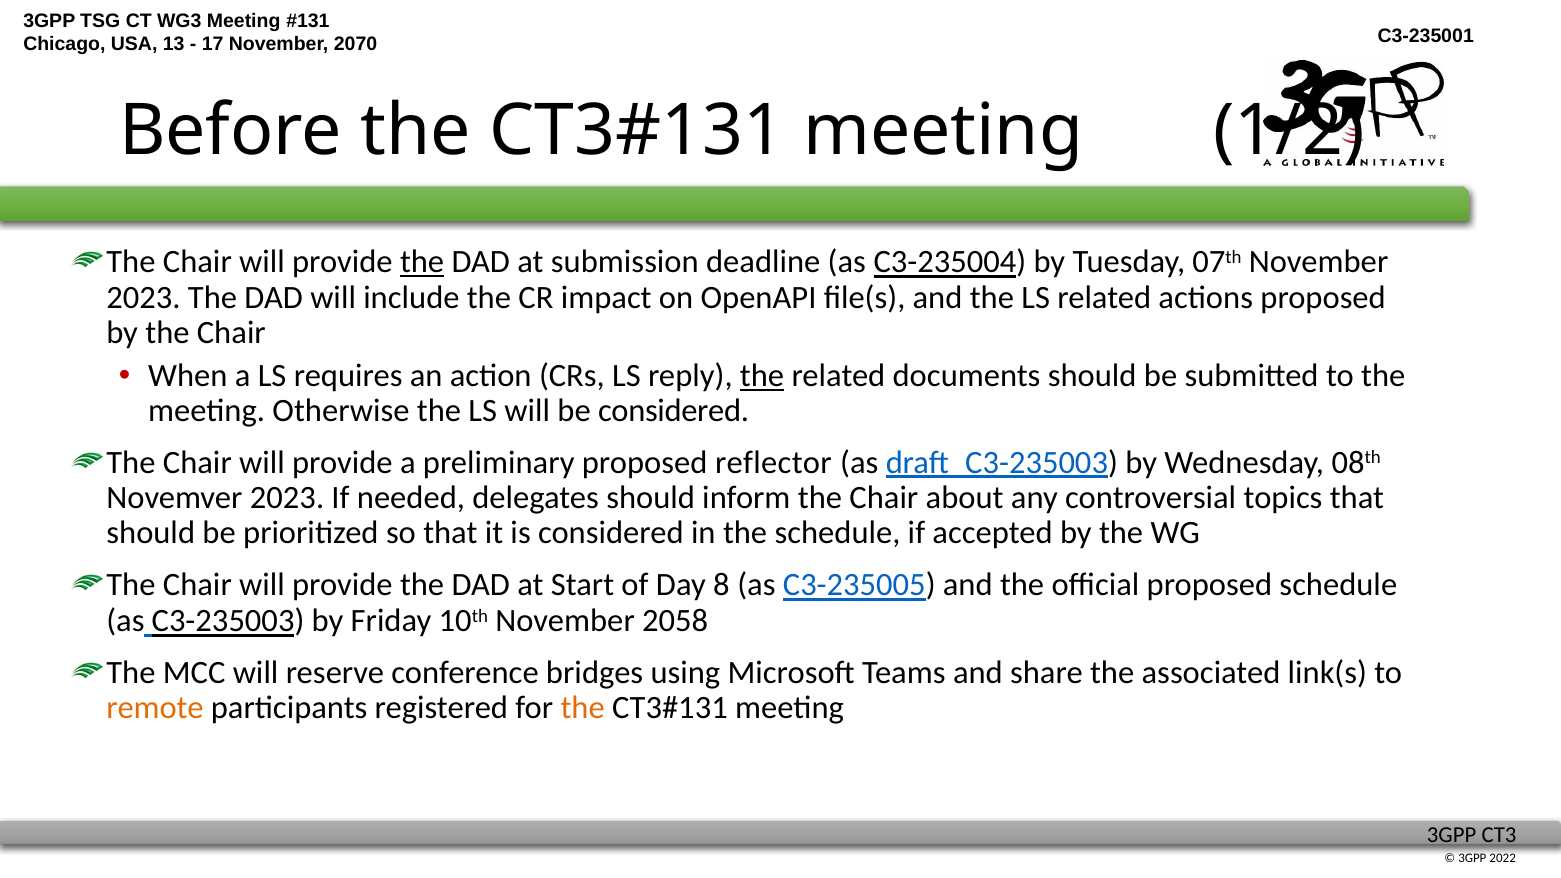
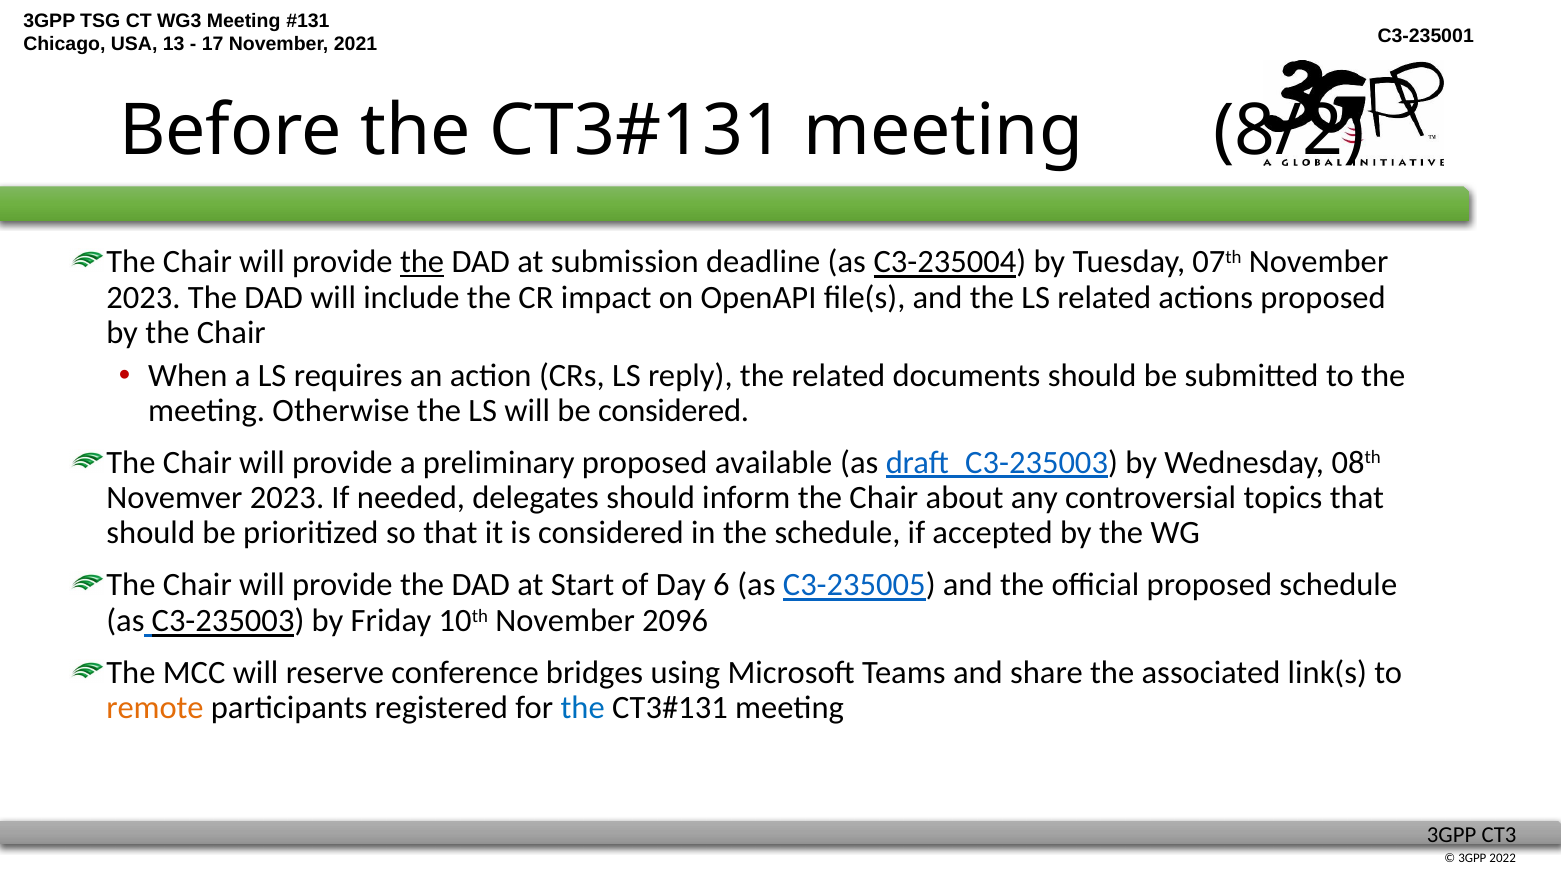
2070: 2070 -> 2021 (356, 44)
1/2: 1/2 -> 8/2 (1289, 131)
the underline: present -> none (762, 376)
reflector: reflector -> available (774, 463)
8: 8 -> 6 (721, 585)
2058: 2058 -> 2096 (675, 621)
the colour: orange -> blue (583, 708)
